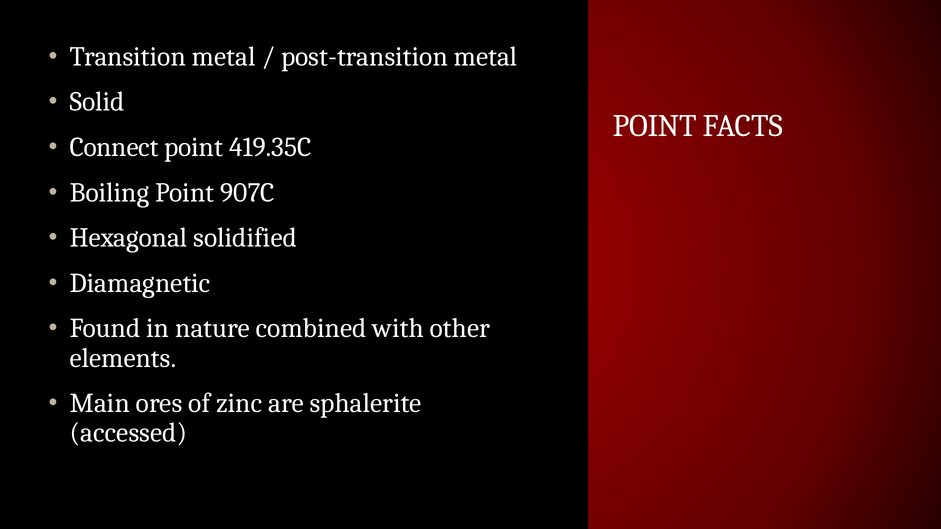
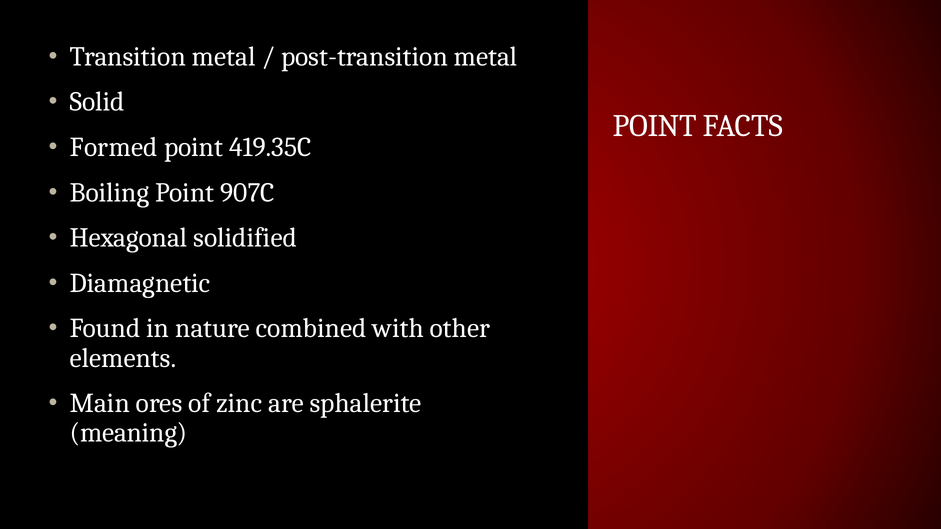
Connect: Connect -> Formed (114, 147)
accessed: accessed -> meaning (129, 433)
